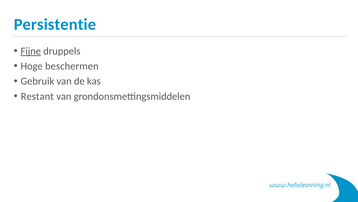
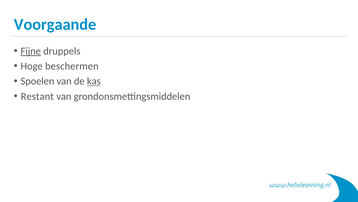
Persistentie: Persistentie -> Voorgaande (55, 24)
Gebruik: Gebruik -> Spoelen (37, 81)
kas underline: none -> present (94, 81)
